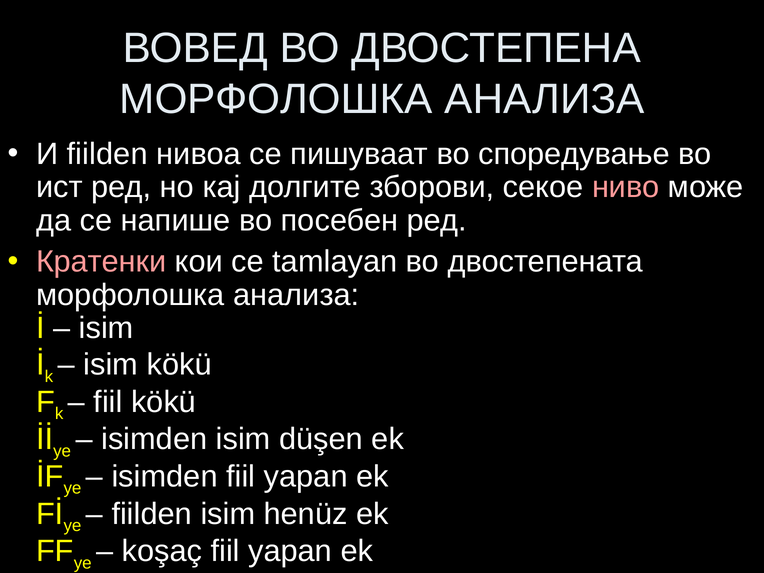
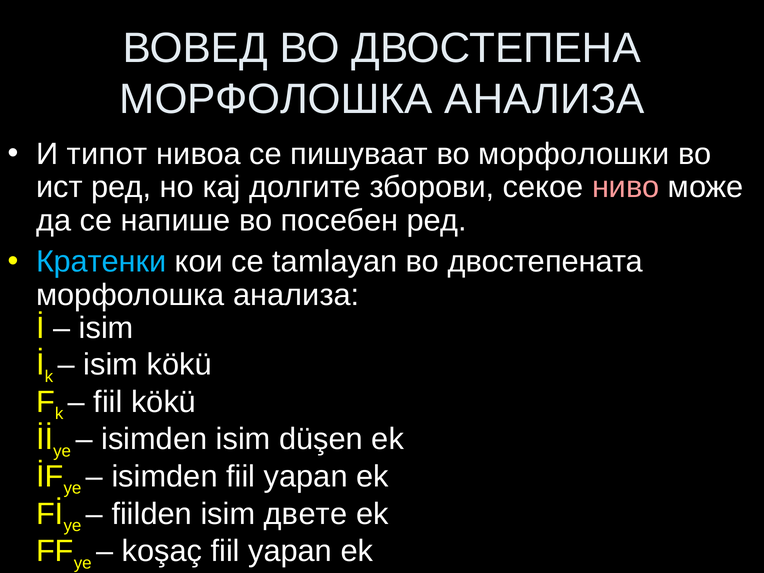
И fiilden: fiilden -> типот (107, 154)
споредување: споредување -> морфолошки (574, 154)
Кратенки colour: pink -> light blue (101, 262)
henüz: henüz -> двете (306, 514)
